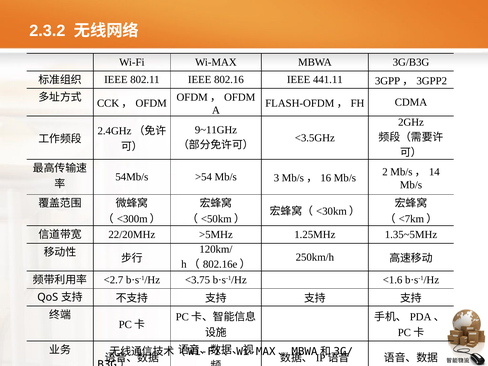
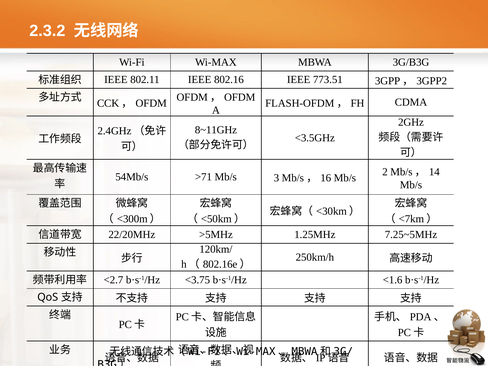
441.11: 441.11 -> 773.51 (328, 80)
9~11GHz: 9~11GHz -> 8~11GHz (216, 130)
>54: >54 -> >71 (203, 177)
1.35~5MHz: 1.35~5MHz -> 7.25~5MHz (411, 235)
